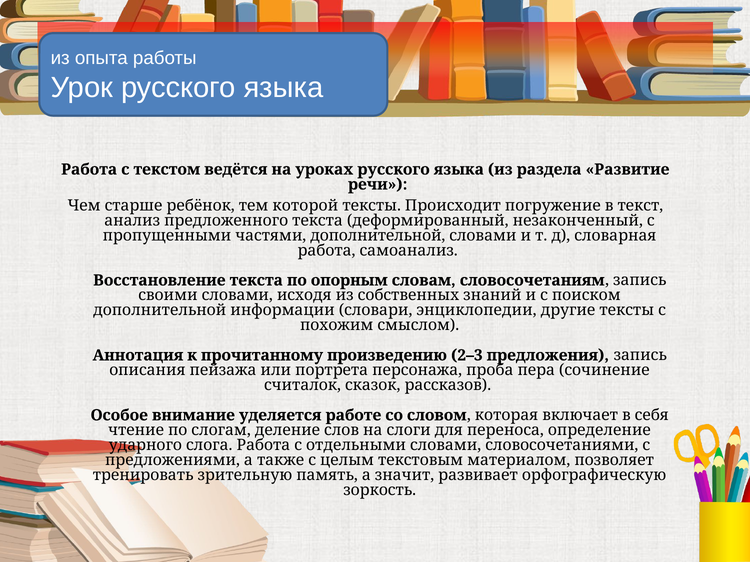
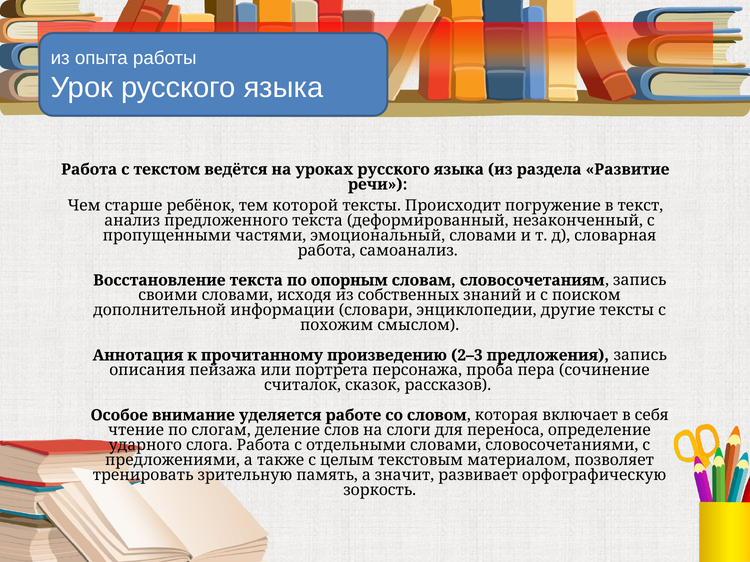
частями дополнительной: дополнительной -> эмоциональный (378, 236)
